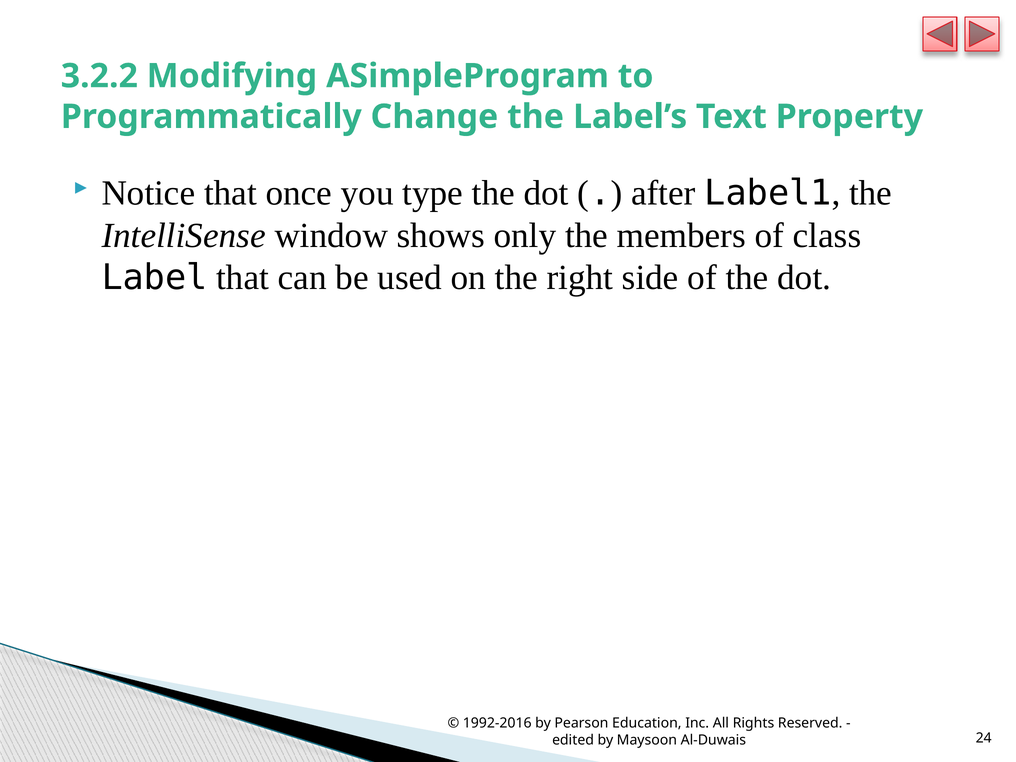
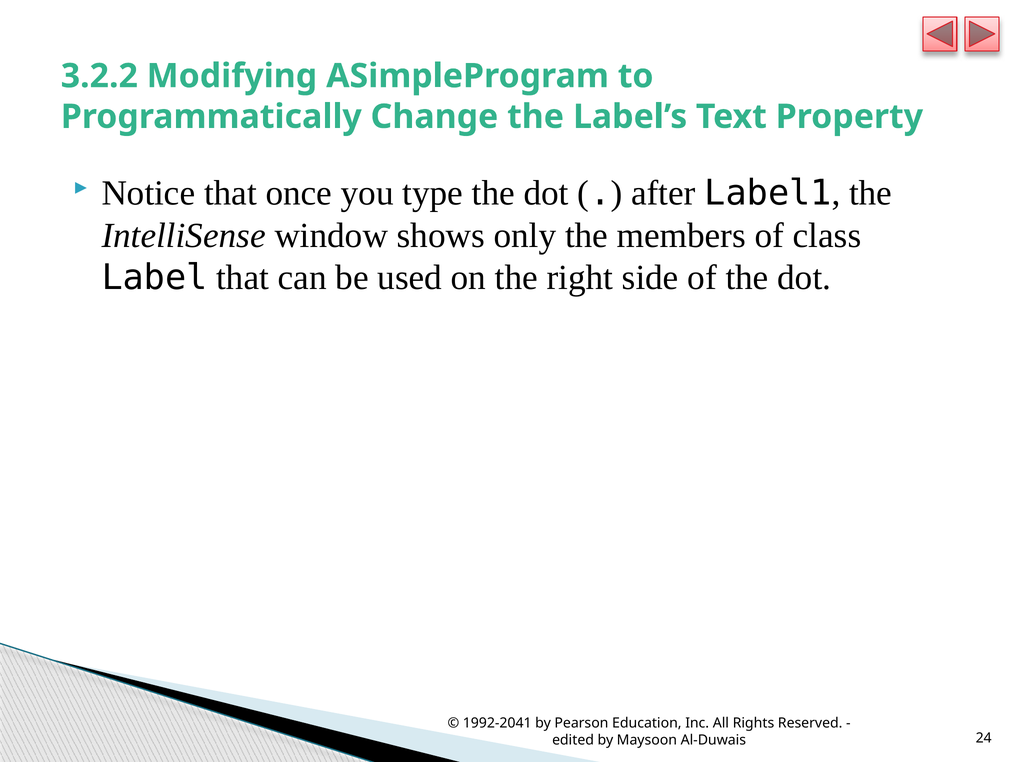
1992-2016: 1992-2016 -> 1992-2041 (497, 723)
